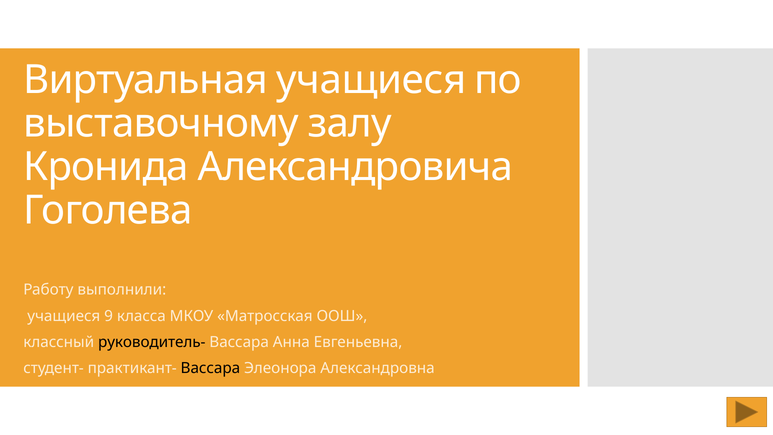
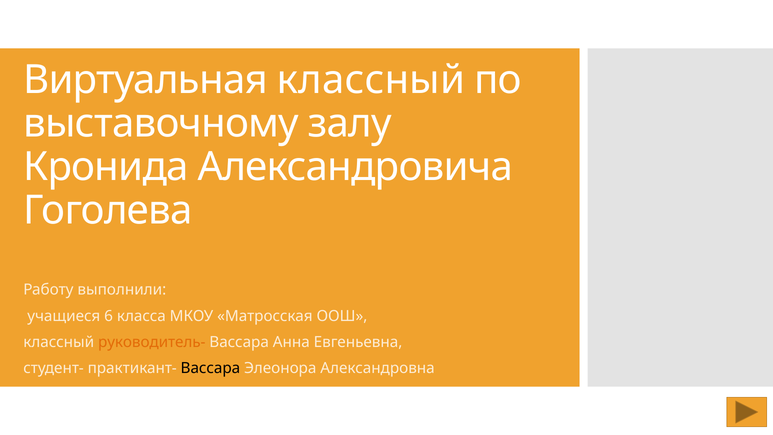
Виртуальная учащиеся: учащиеся -> классный (371, 80)
9: 9 -> 6 (109, 316)
руководитель- colour: black -> orange (152, 342)
